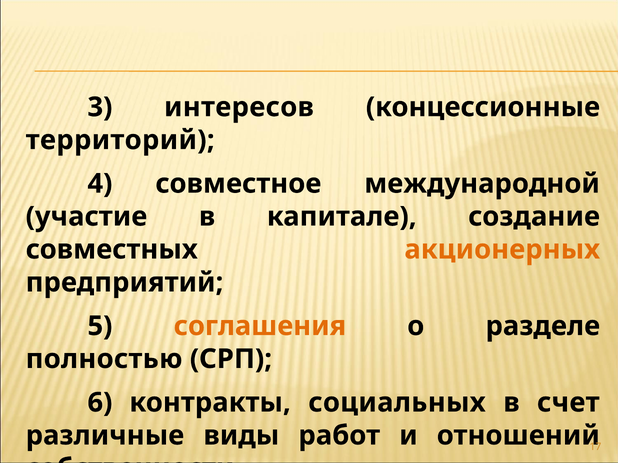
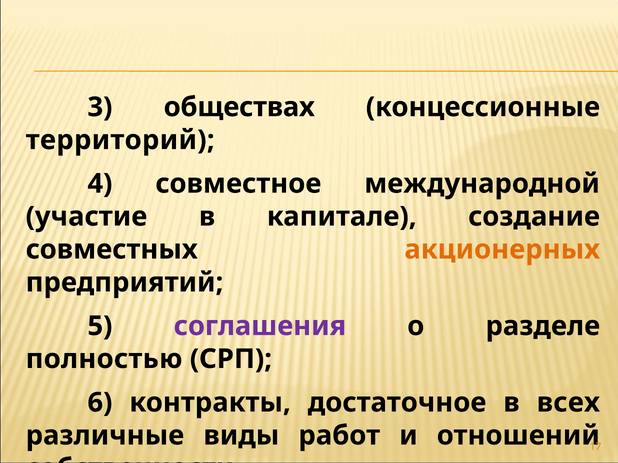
интересов: интересов -> обществах (239, 107)
соглашения colour: orange -> purple (260, 326)
социальных: социальных -> достаточное (397, 403)
счет: счет -> всех (568, 403)
